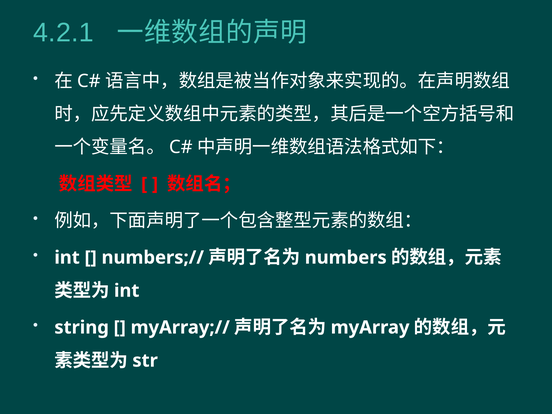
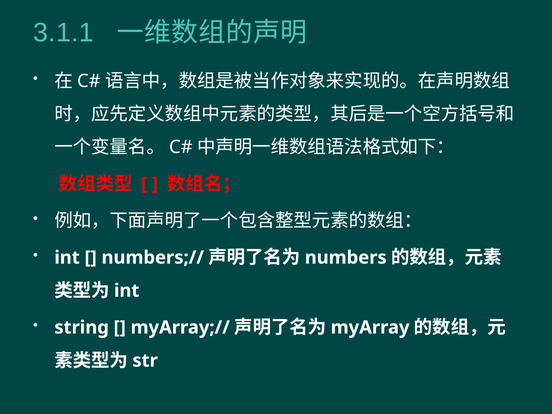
4.2.1: 4.2.1 -> 3.1.1 (63, 33)
